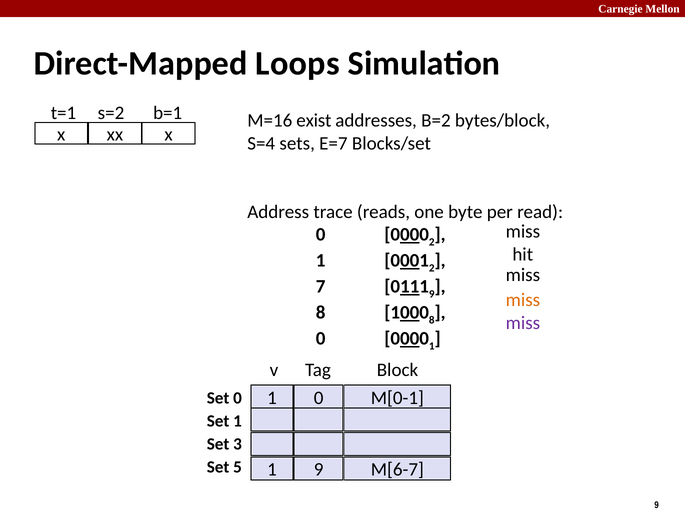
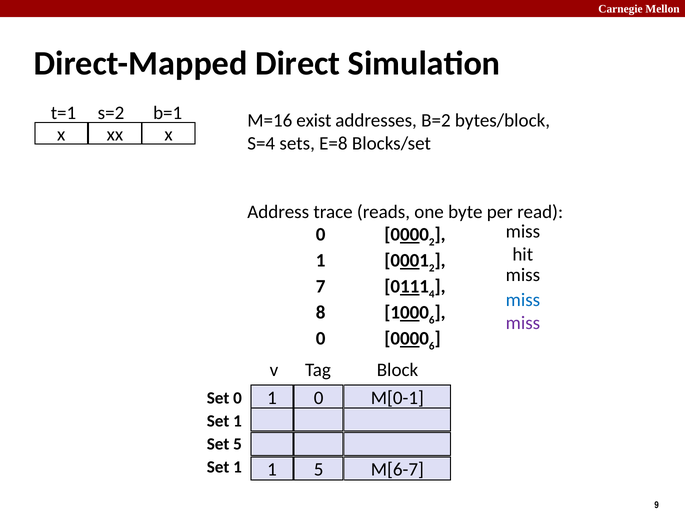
Loops: Loops -> Direct (298, 64)
E=7: E=7 -> E=8 (333, 143)
9: 9 -> 4 (432, 294)
miss colour: orange -> blue (523, 300)
8: 8 -> 6 (432, 320)
1: 1 -> 6 (432, 346)
Set 3: 3 -> 5 (238, 444)
5: 5 -> 1 (238, 467)
1 9: 9 -> 5 (319, 469)
